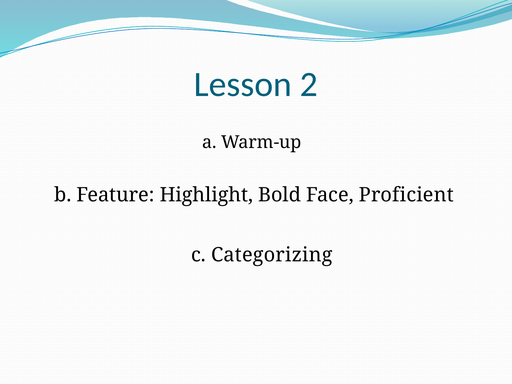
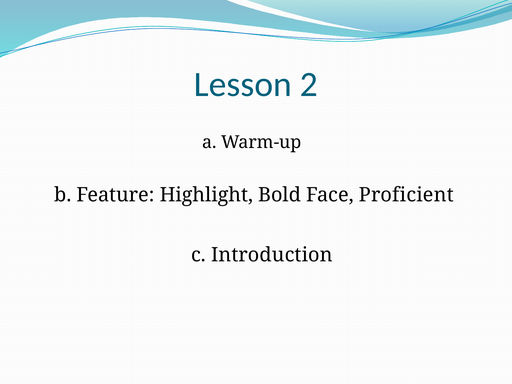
Categorizing: Categorizing -> Introduction (272, 255)
